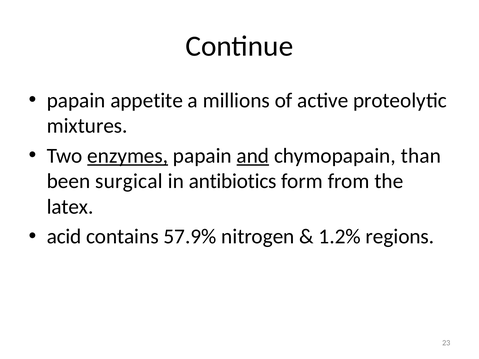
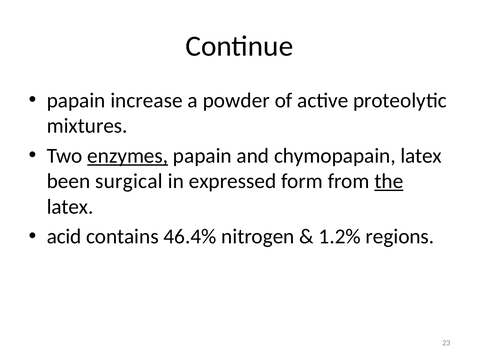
appetite: appetite -> increase (147, 100)
millions: millions -> powder (236, 100)
and underline: present -> none (253, 156)
chymopapain than: than -> latex (421, 156)
antibiotics: antibiotics -> expressed (233, 181)
the underline: none -> present (389, 181)
57.9%: 57.9% -> 46.4% (190, 237)
